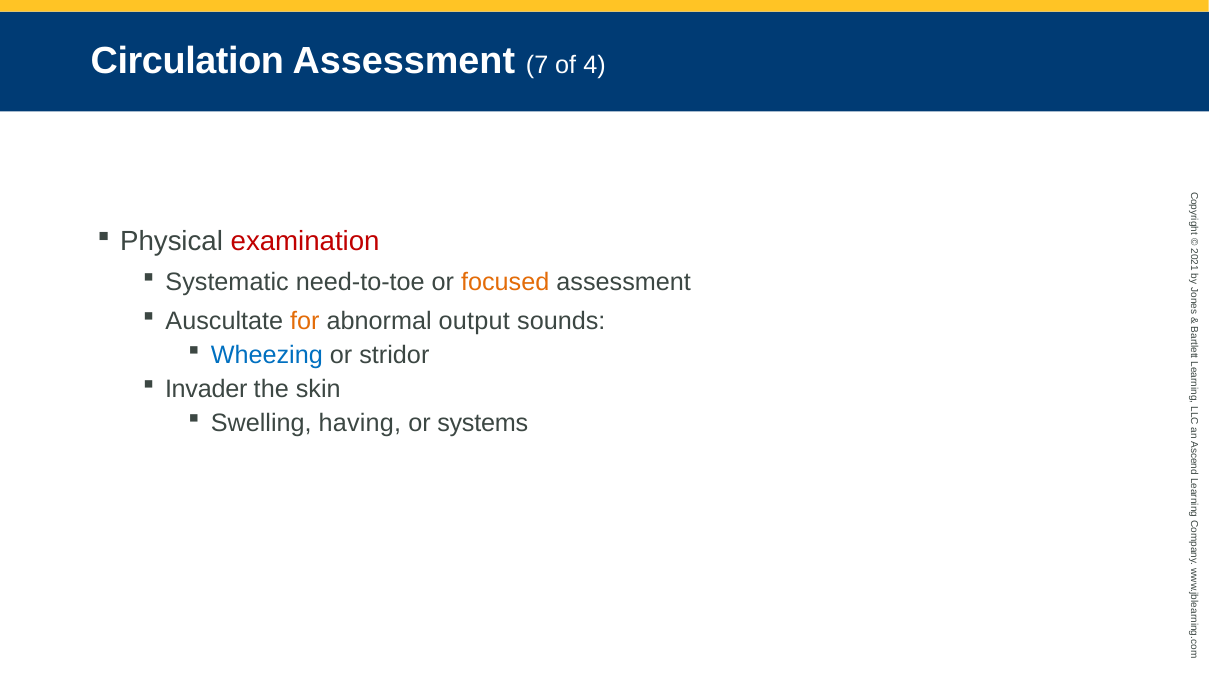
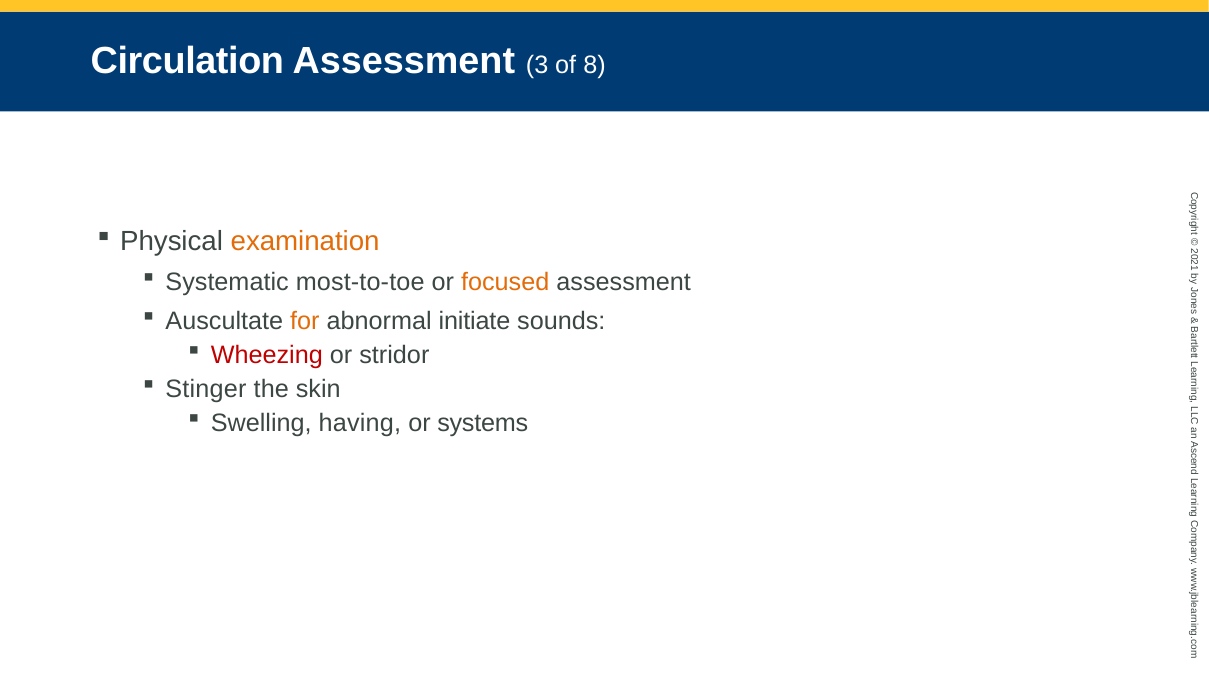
7: 7 -> 3 (537, 65)
4: 4 -> 8 (594, 65)
examination colour: red -> orange (305, 242)
need-to-toe: need-to-toe -> most-to-toe (360, 282)
output: output -> initiate (475, 321)
Wheezing colour: blue -> red (267, 355)
Invader: Invader -> Stinger (206, 389)
